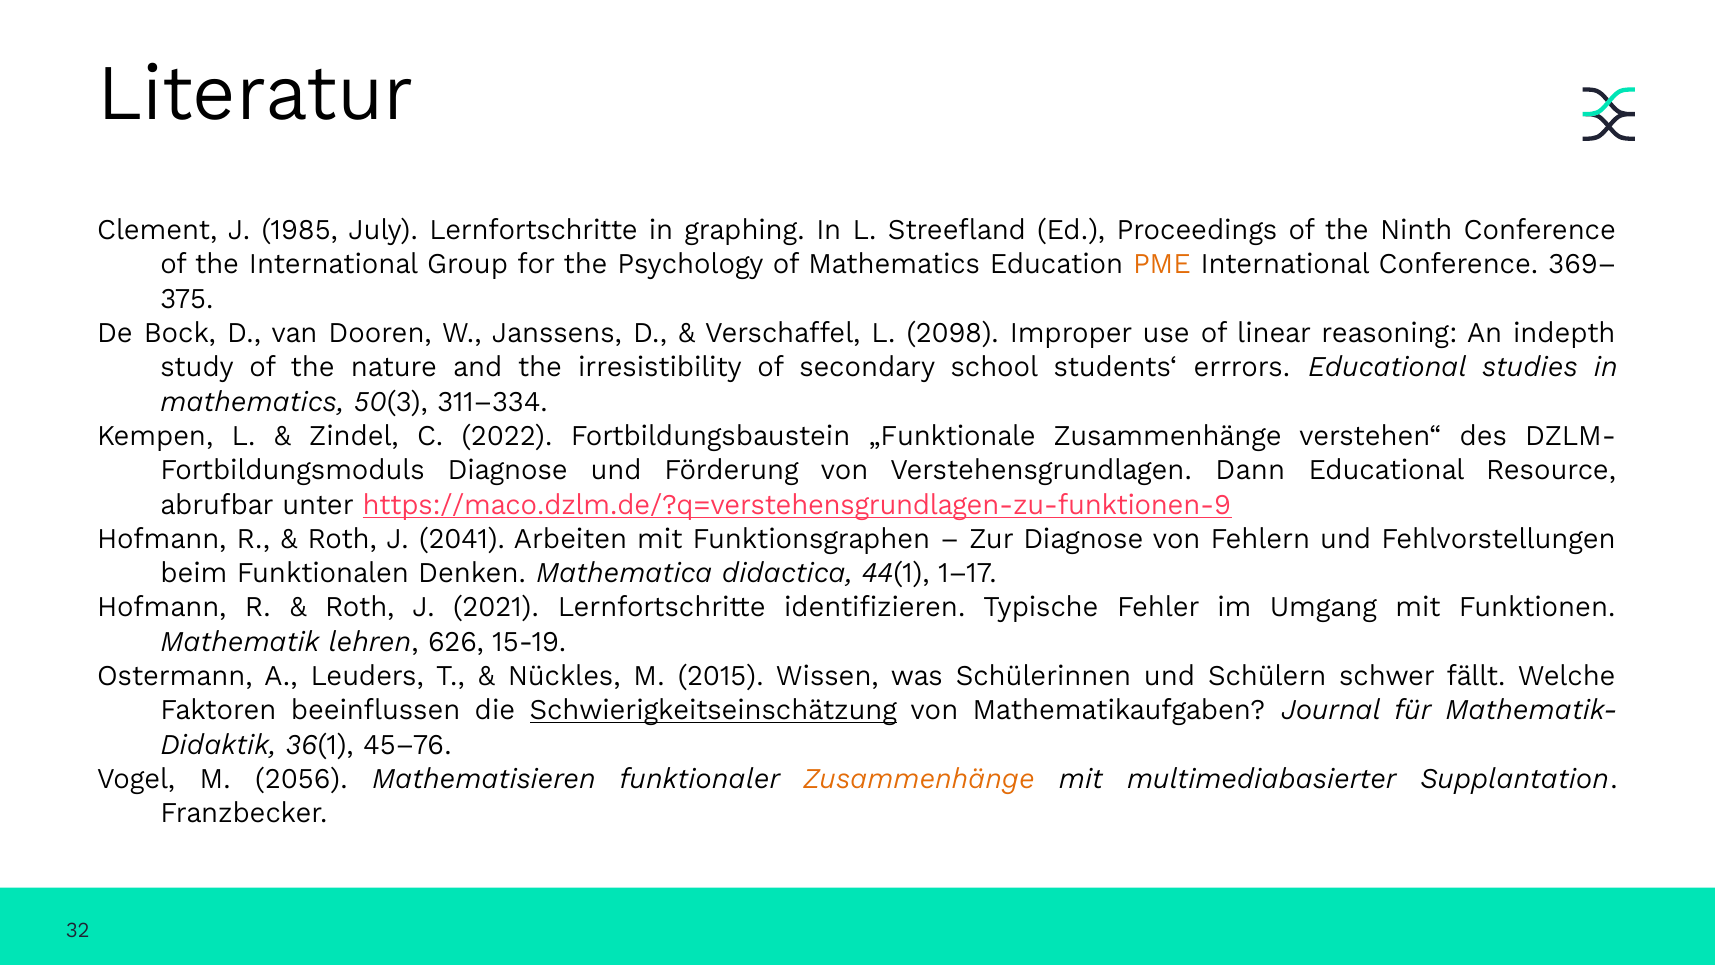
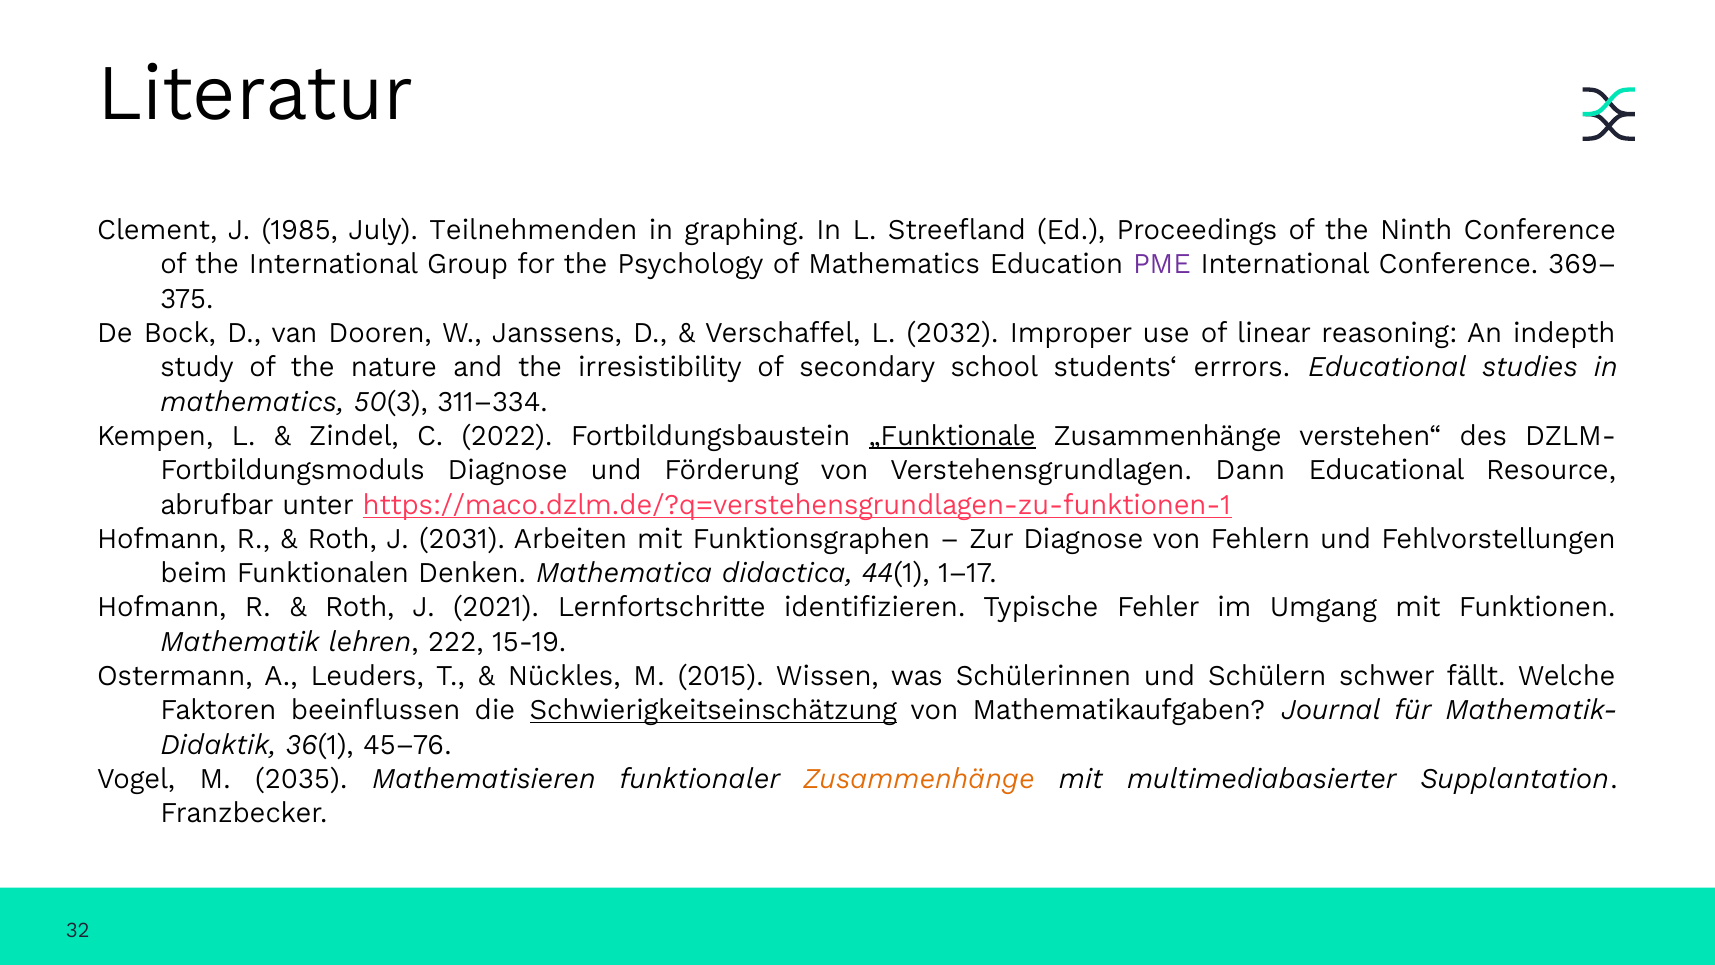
July Lernfortschritte: Lernfortschritte -> Teilnehmenden (533, 230)
PME colour: orange -> purple (1162, 264)
2098: 2098 -> 2032 (953, 333)
„Funktionale underline: none -> present (952, 436)
https://maco.dzlm.de/?q=verstehensgrundlagen-zu-funktionen-9: https://maco.dzlm.de/?q=verstehensgrundlagen-zu-funktionen-9 -> https://maco.dzlm.de/?q=verstehensgrundlagen-zu-funktionen-1 (797, 504)
2041: 2041 -> 2031 (462, 539)
626: 626 -> 222 (456, 642)
2056: 2056 -> 2035 (301, 779)
